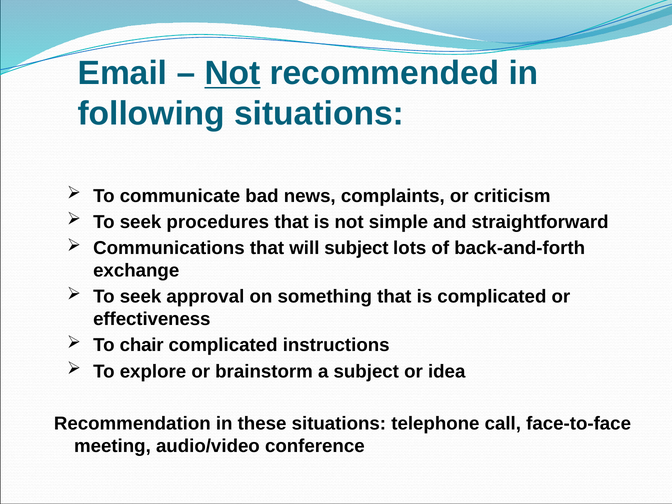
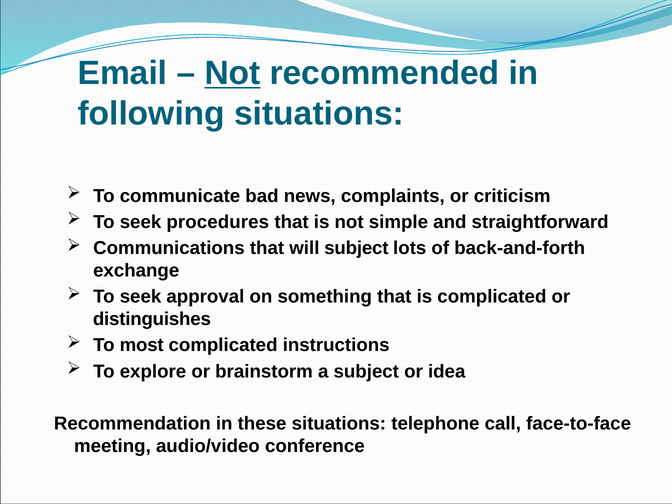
effectiveness: effectiveness -> distinguishes (152, 319)
chair: chair -> most (142, 345)
